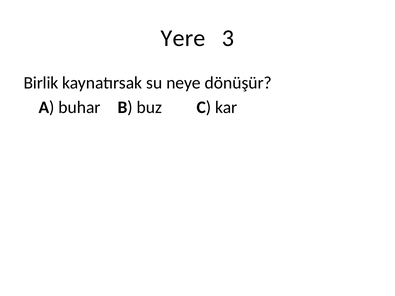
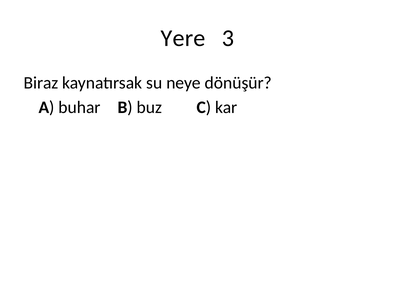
Birlik: Birlik -> Biraz (41, 83)
